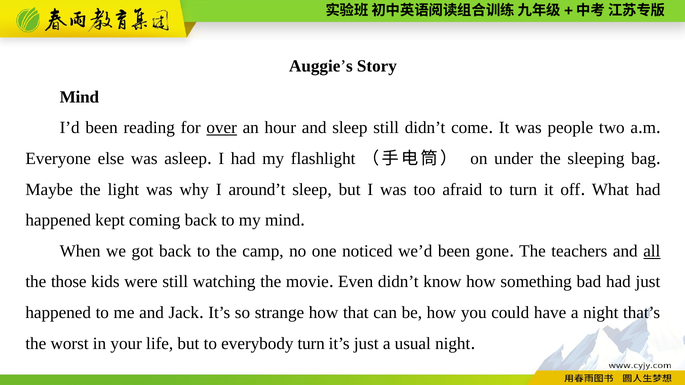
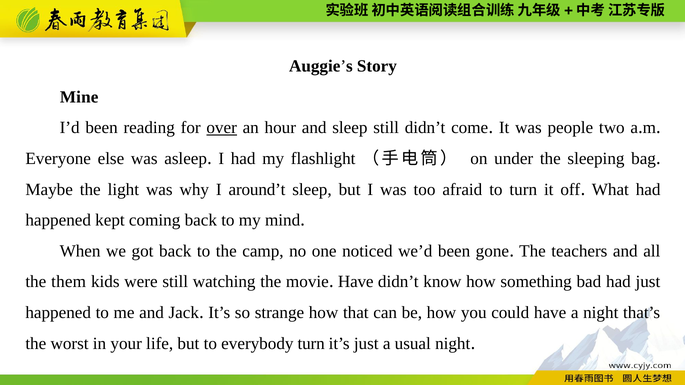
Mind: Mind -> Mine (79, 97)
all underline: present -> none (652, 251)
those: those -> them (69, 282)
Even: Even -> Have (356, 282)
